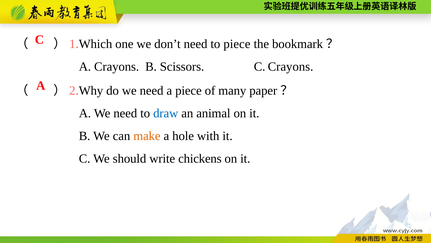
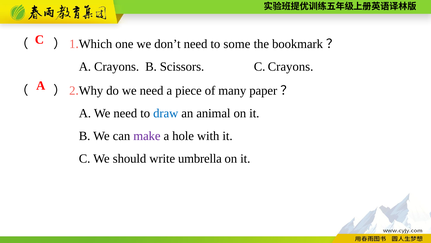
to piece: piece -> some (237, 44)
make colour: orange -> purple (147, 136)
chickens: chickens -> umbrella (200, 158)
